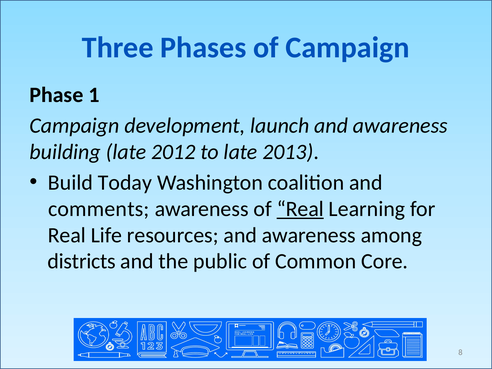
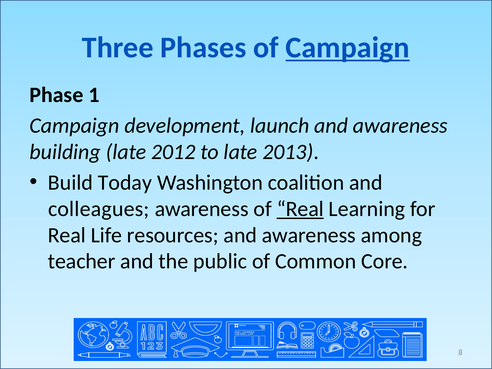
Campaign underline: none -> present (348, 48)
comments: comments -> colleagues (99, 209)
districts: districts -> teacher (82, 261)
